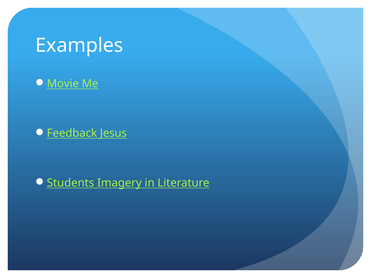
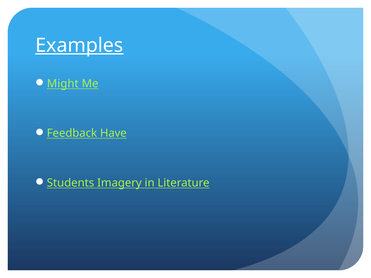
Examples underline: none -> present (79, 46)
Movie: Movie -> Might (63, 84)
Jesus: Jesus -> Have (113, 133)
